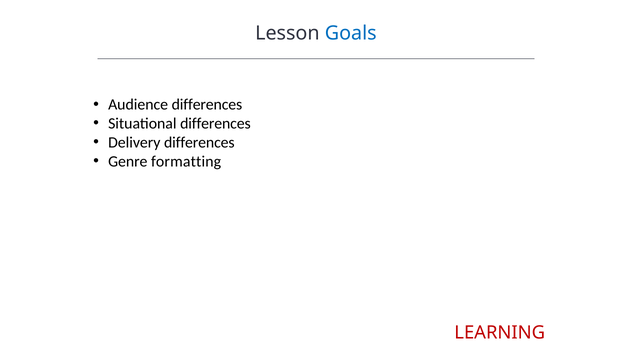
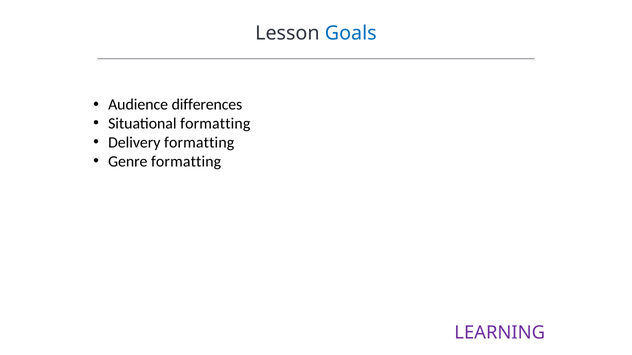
Situational differences: differences -> formatting (215, 124)
Delivery differences: differences -> formatting (199, 143)
LEARNING colour: red -> purple (500, 333)
